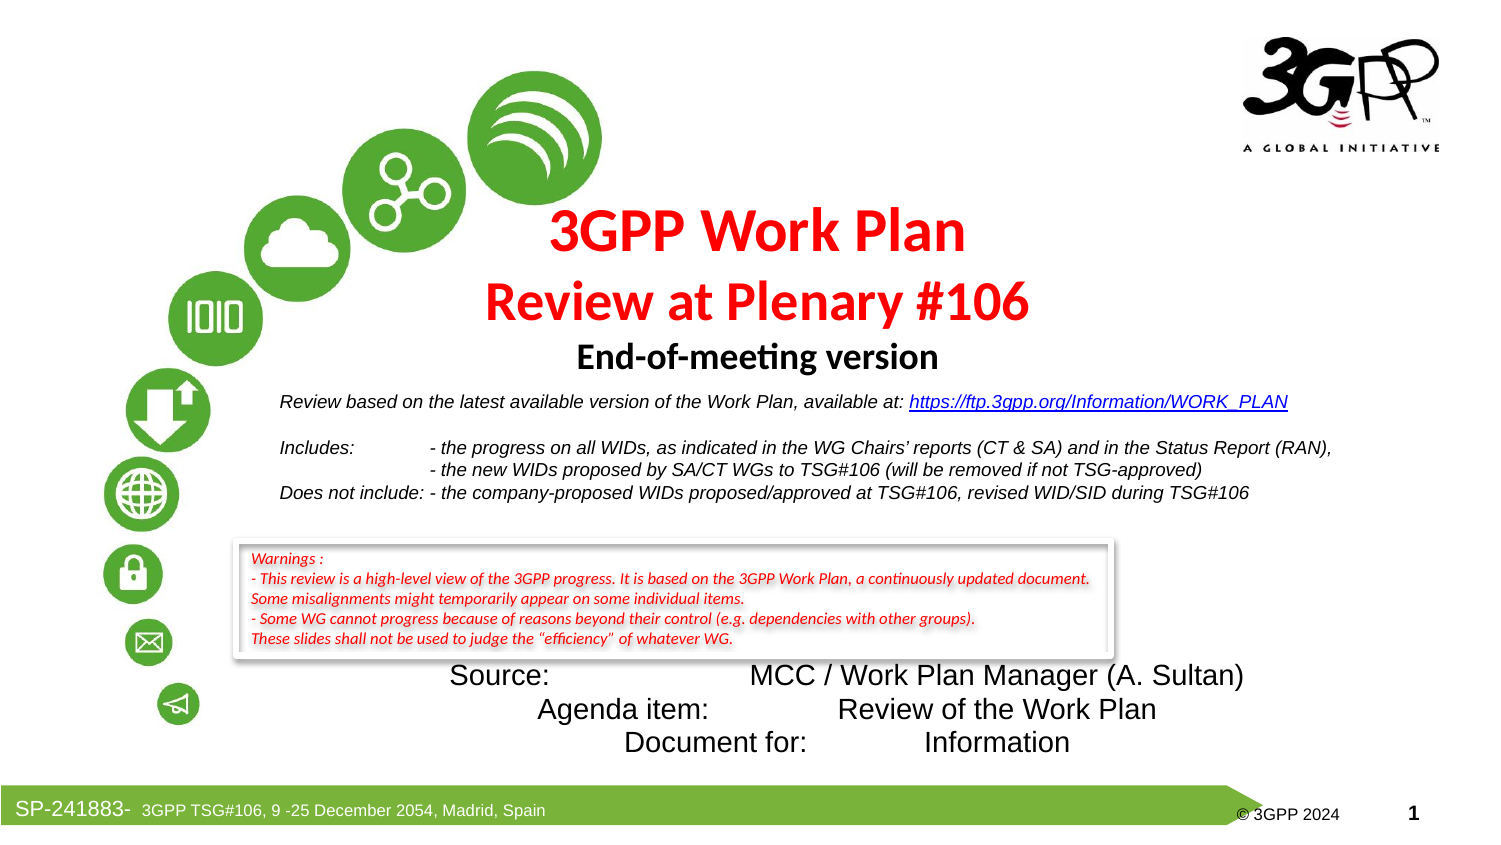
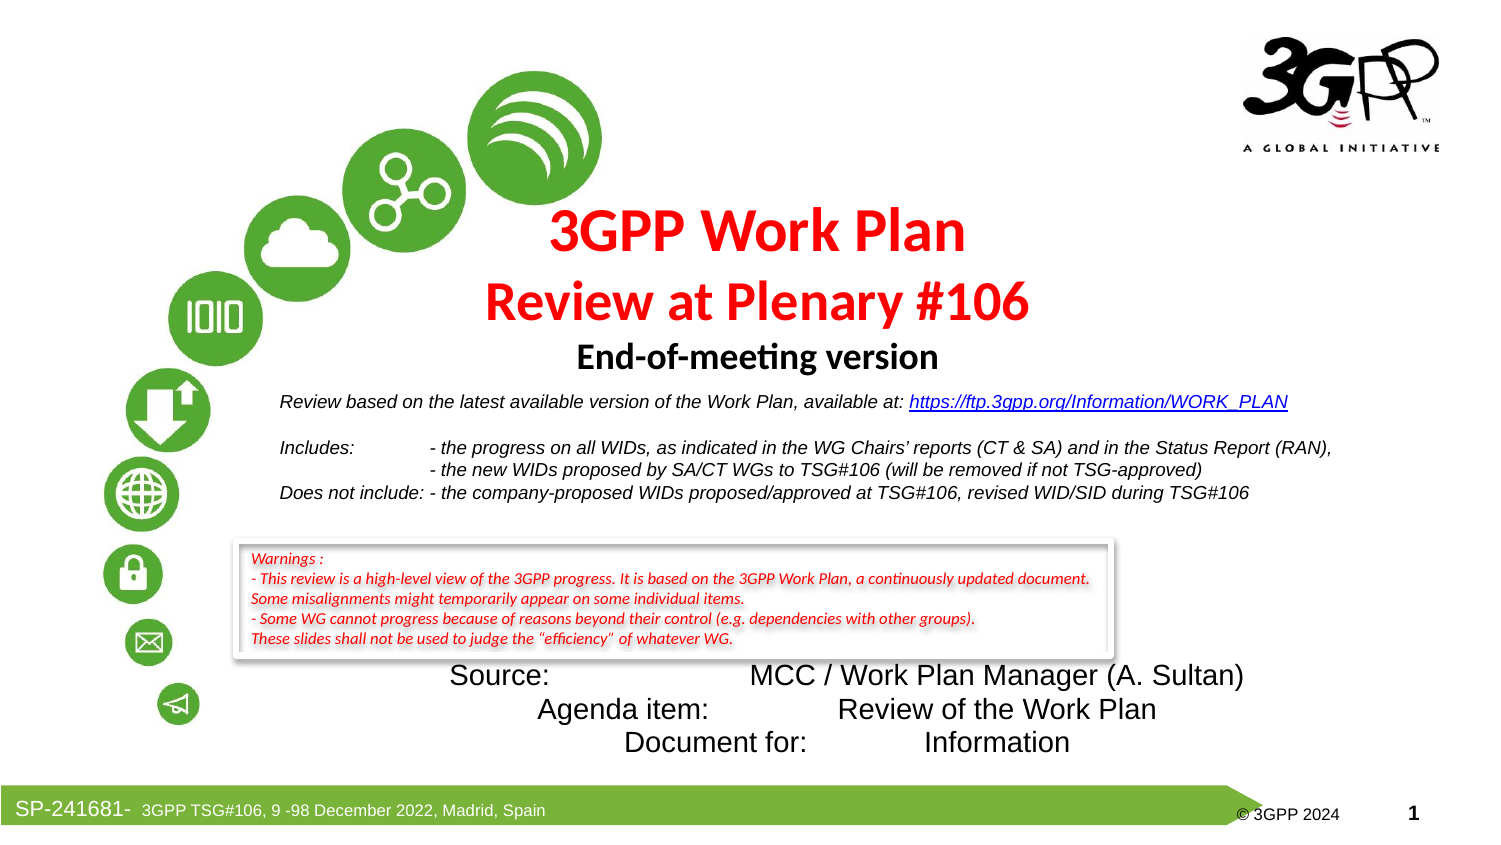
SP-241883-: SP-241883- -> SP-241681- (73, 809)
-25: -25 -> -98 (297, 811)
2054: 2054 -> 2022 (417, 811)
